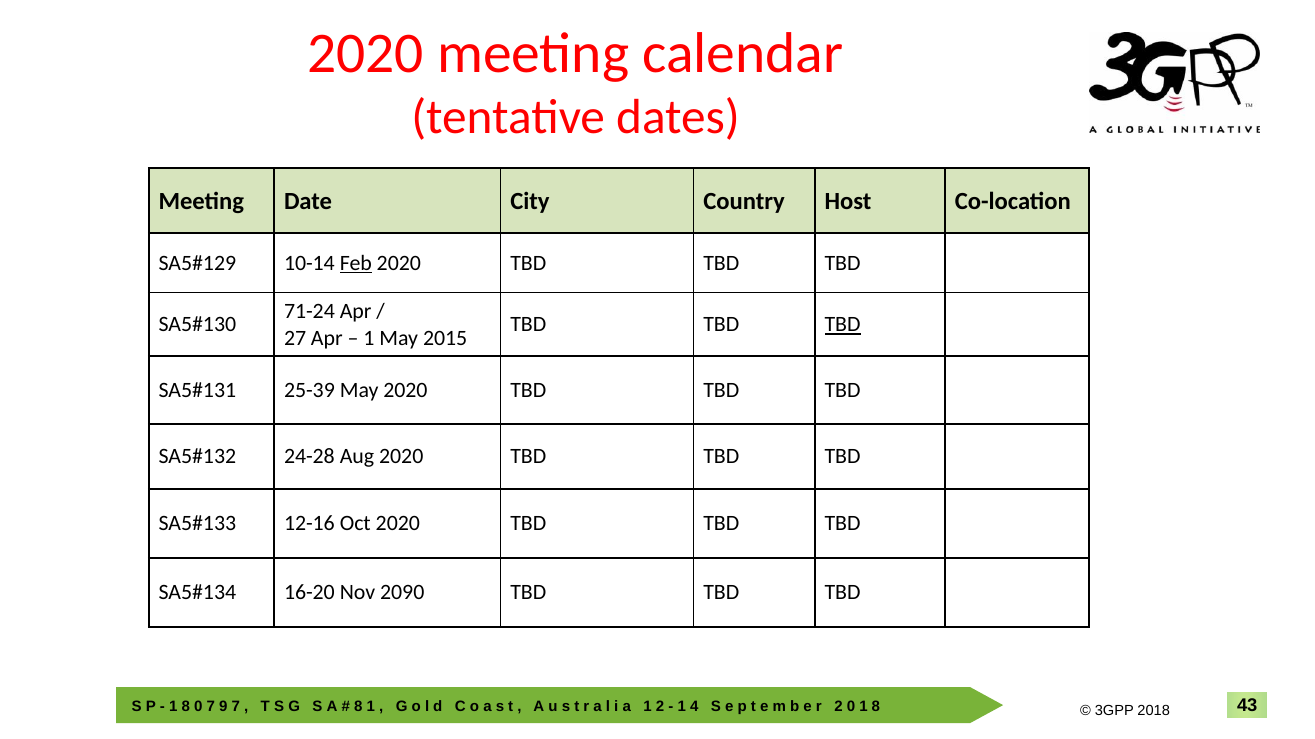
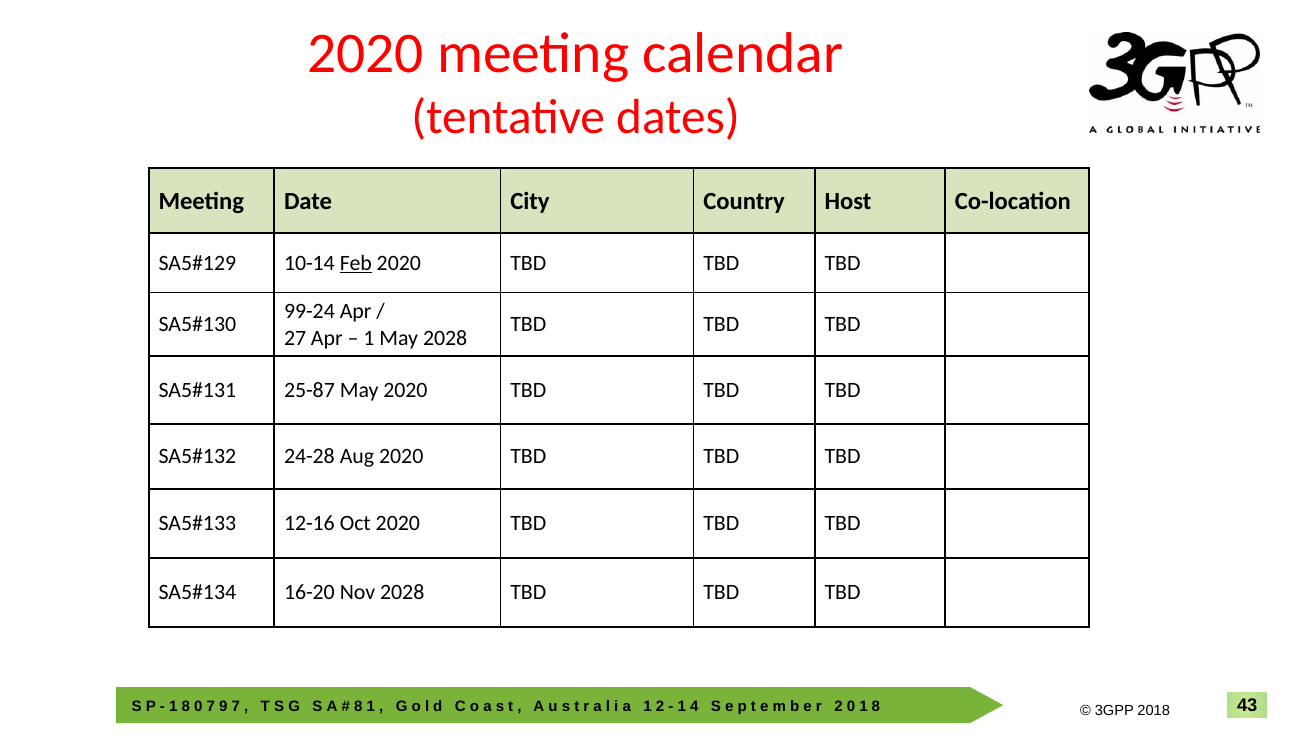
71-24: 71-24 -> 99-24 (309, 311)
TBD underline: present -> none (843, 325)
May 2015: 2015 -> 2028 (445, 338)
25-39: 25-39 -> 25-87 (309, 391)
Nov 2090: 2090 -> 2028 (402, 593)
